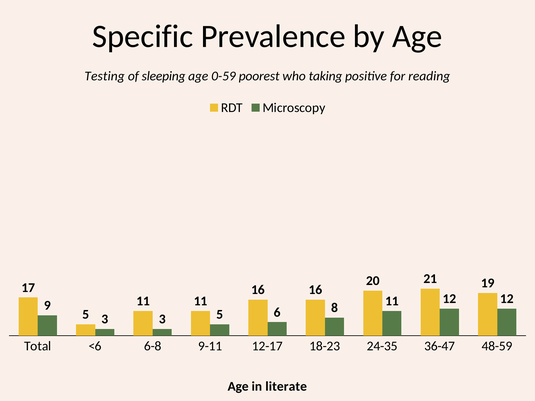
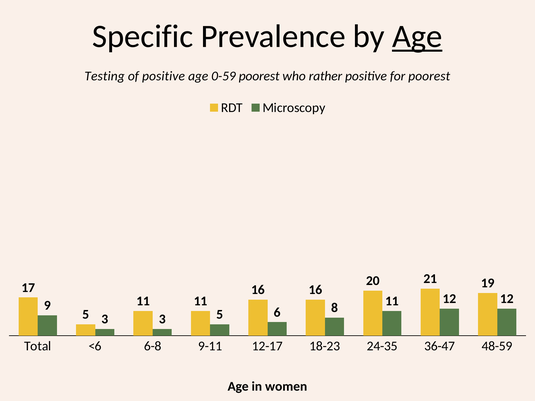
Age underline: none -> present (417, 37)
of sleeping: sleeping -> positive (163, 76)
taking: taking -> rather (325, 76)
for reading: reading -> poorest (429, 76)
literate: literate -> women (286, 387)
